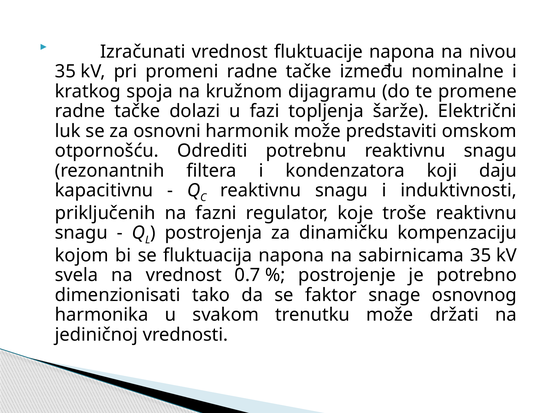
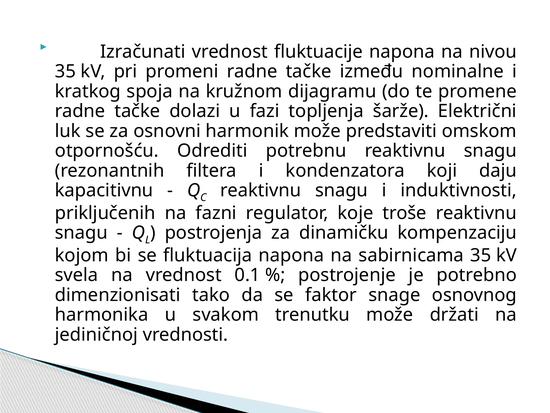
0.7: 0.7 -> 0.1 (248, 275)
